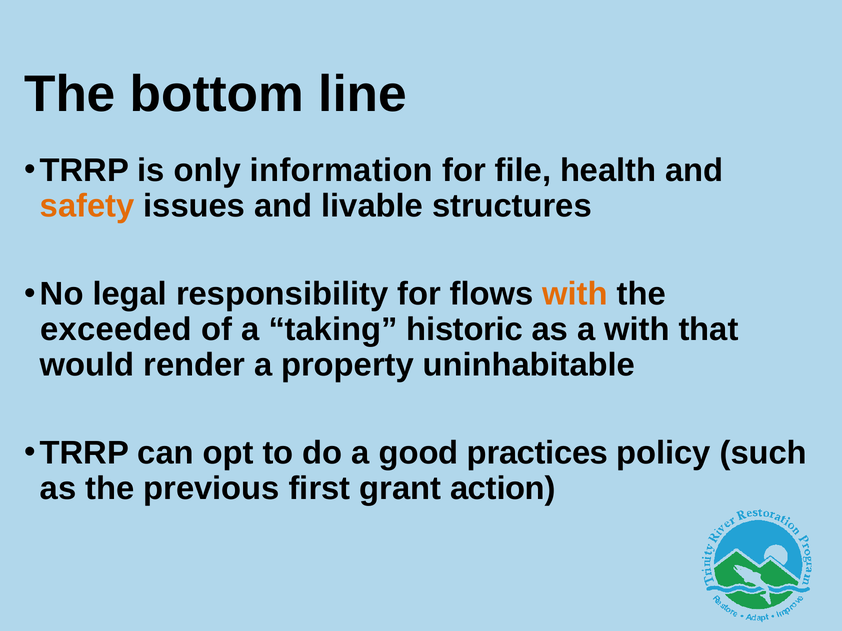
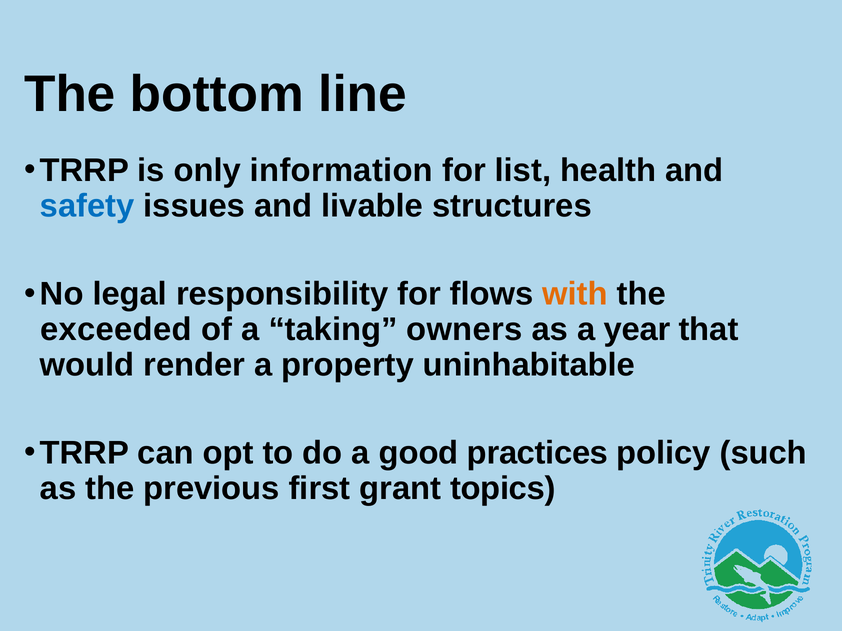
file: file -> list (523, 171)
safety colour: orange -> blue (87, 206)
historic: historic -> owners (464, 330)
a with: with -> year (637, 330)
action: action -> topics (503, 489)
